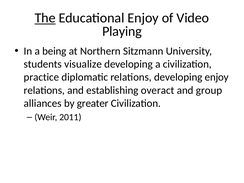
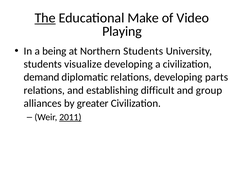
Educational Enjoy: Enjoy -> Make (143, 18)
Northern Sitzmann: Sitzmann -> Students (143, 51)
practice: practice -> demand (42, 77)
developing enjoy: enjoy -> parts (217, 77)
overact: overact -> difficult (158, 90)
2011 underline: none -> present (70, 117)
